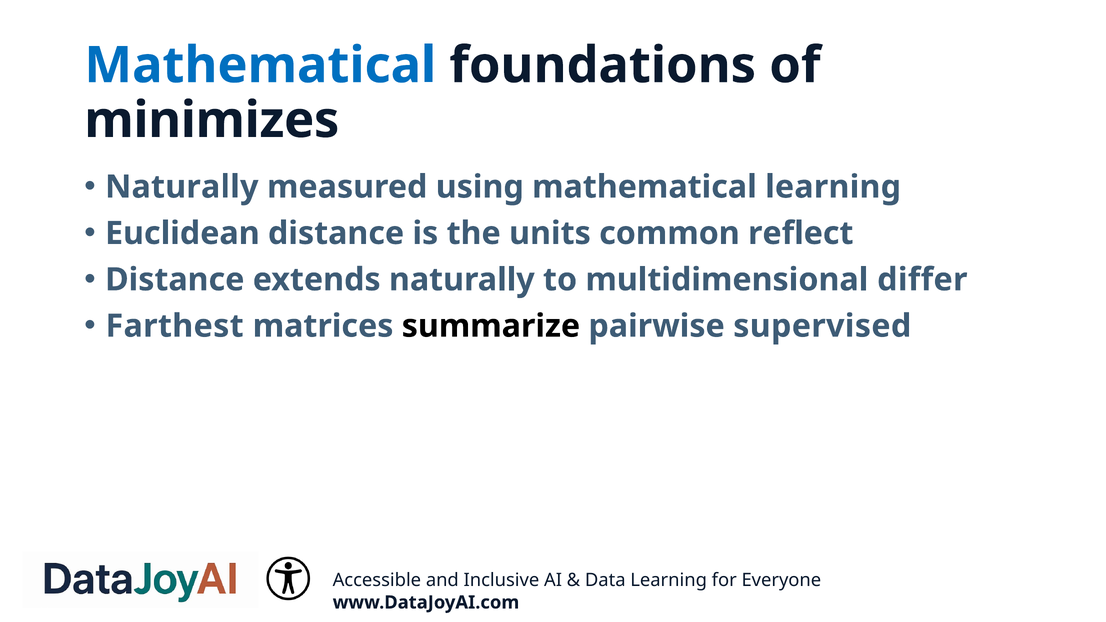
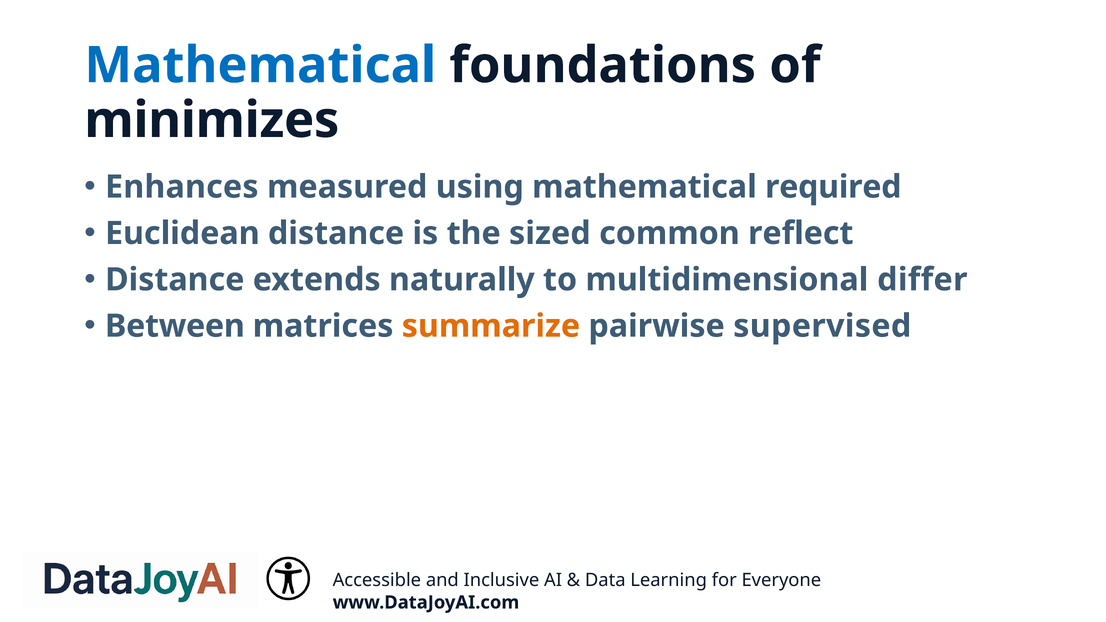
Naturally: Naturally -> Enhances (182, 187)
mathematical learning: learning -> required (833, 187)
units: units -> sized (550, 233)
Farthest: Farthest -> Between (175, 326)
summarize colour: black -> orange (491, 326)
